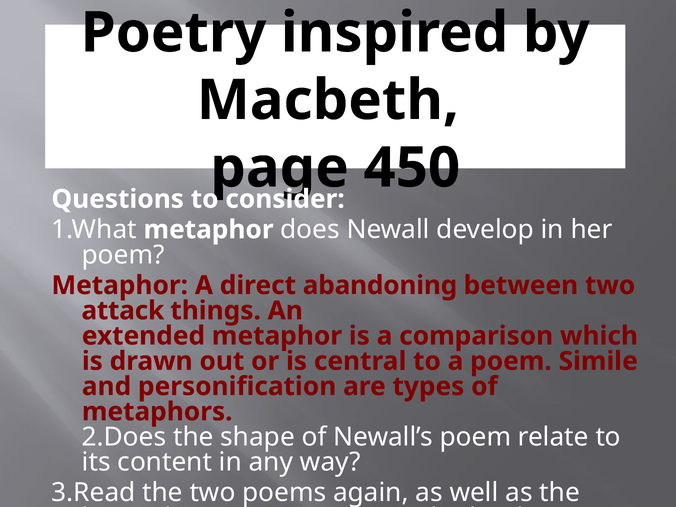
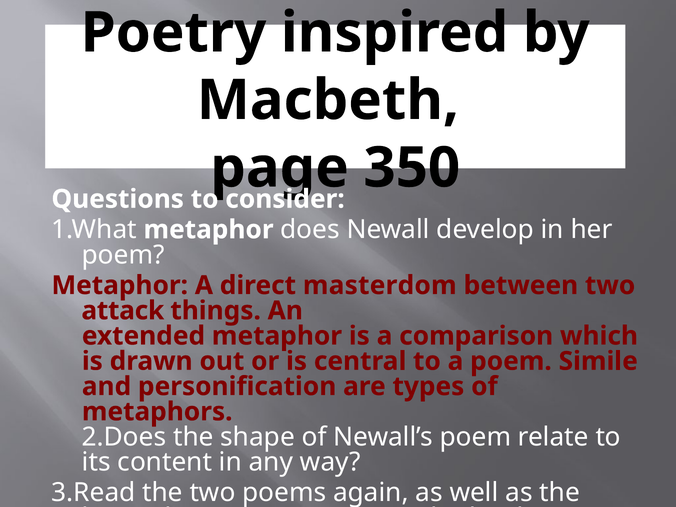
450: 450 -> 350 (412, 168)
abandoning: abandoning -> masterdom (380, 285)
